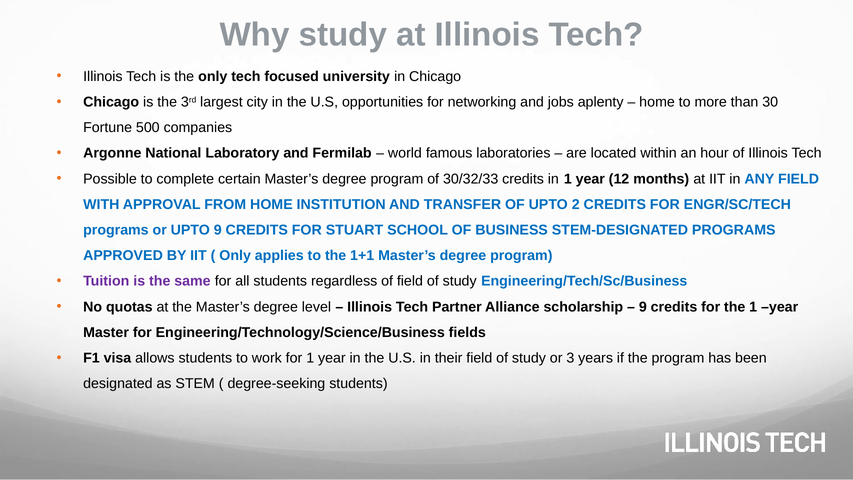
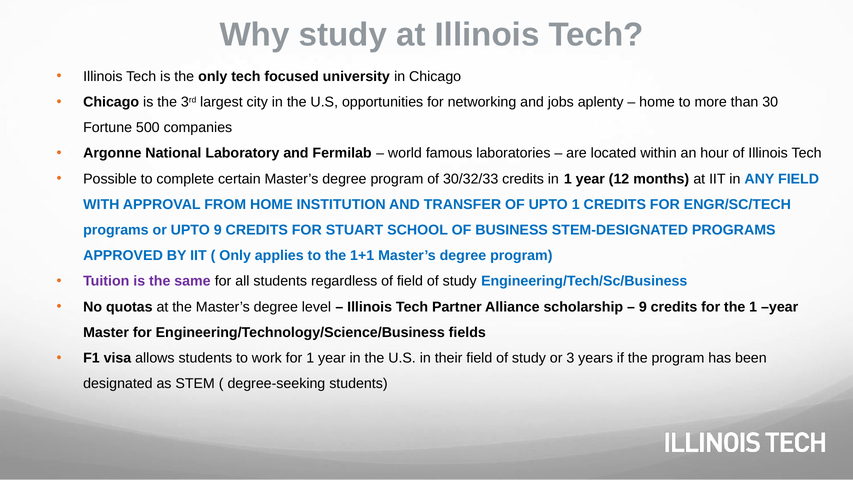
UPTO 2: 2 -> 1 (576, 204)
